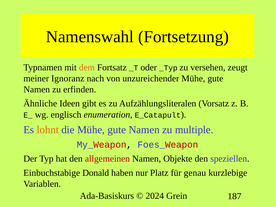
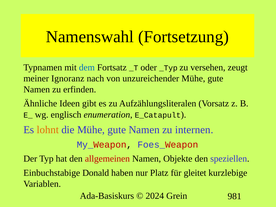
dem colour: orange -> blue (87, 67)
multiple: multiple -> internen (194, 130)
genau: genau -> gleitet (195, 173)
187: 187 -> 981 (235, 196)
